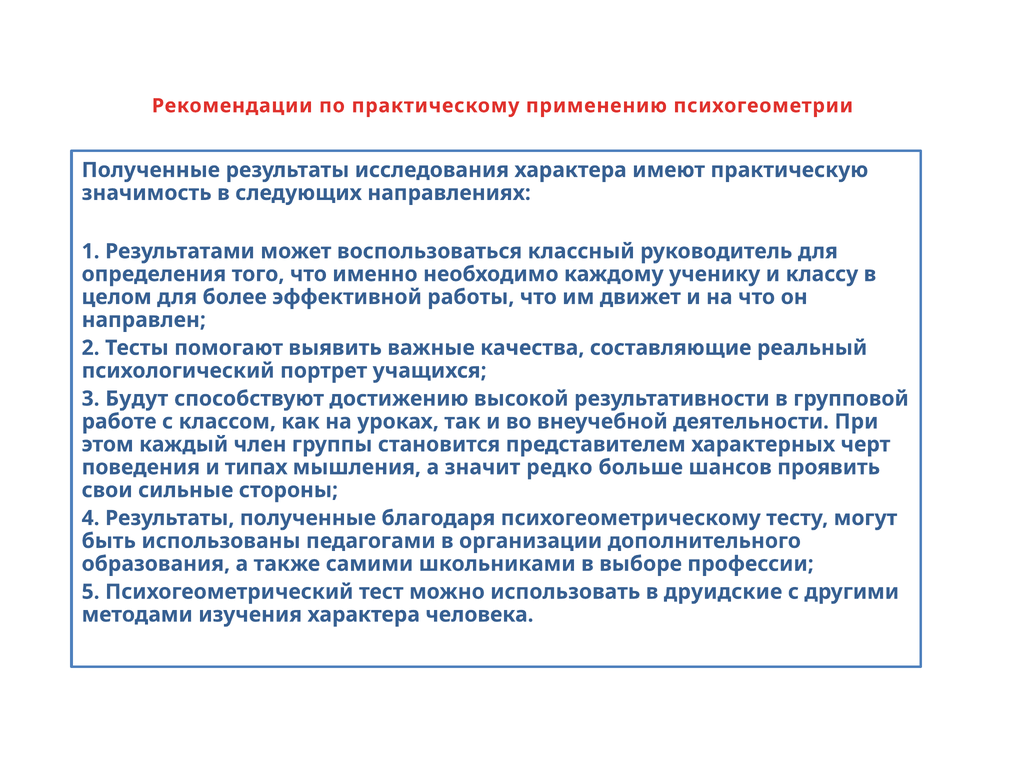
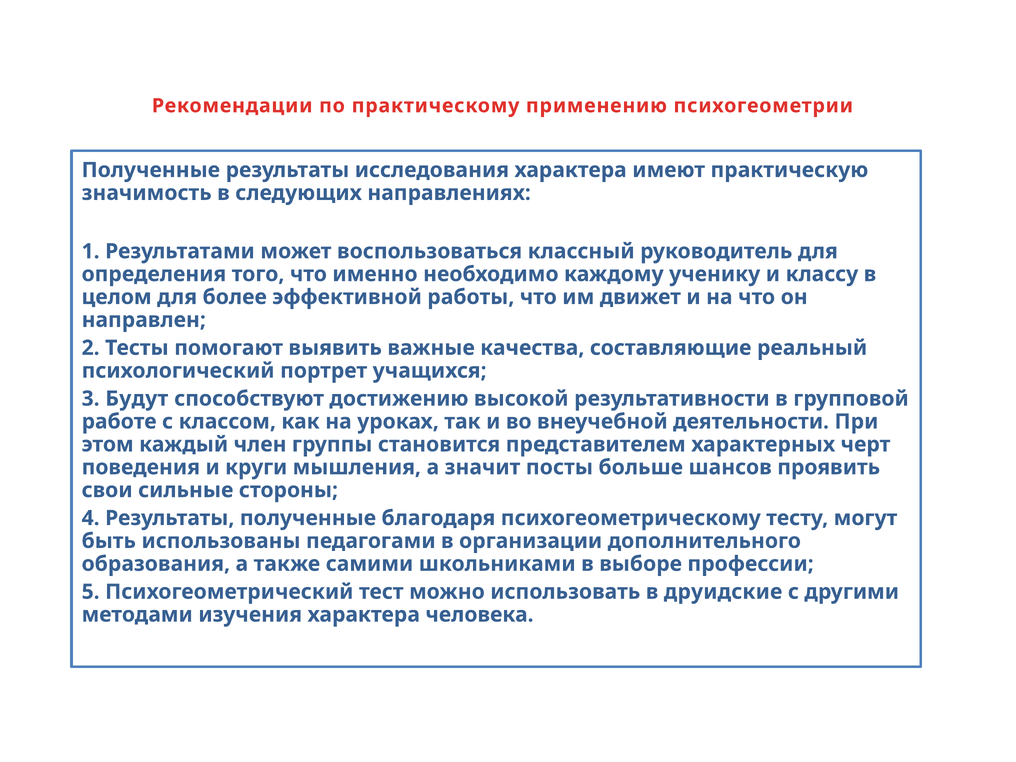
типах: типах -> круги (256, 467)
редко: редко -> посты (559, 467)
